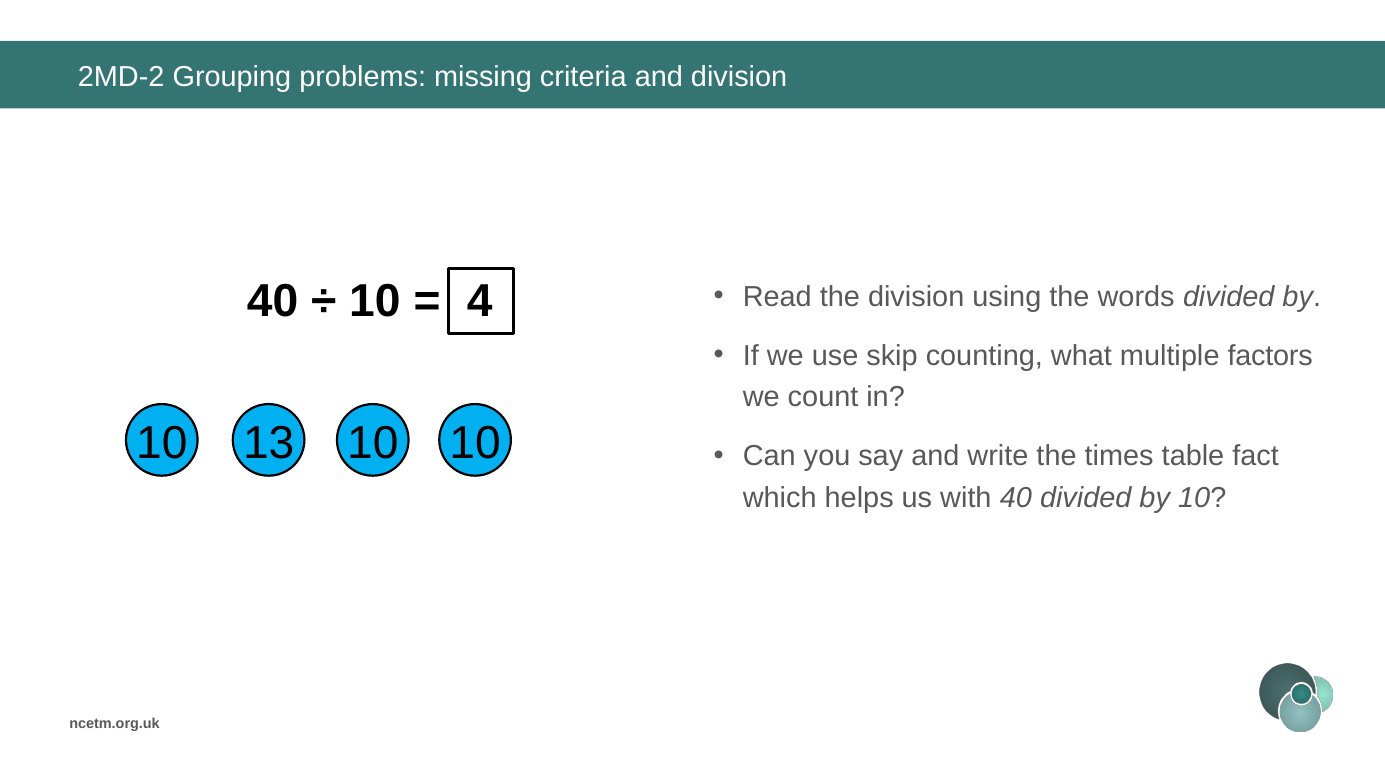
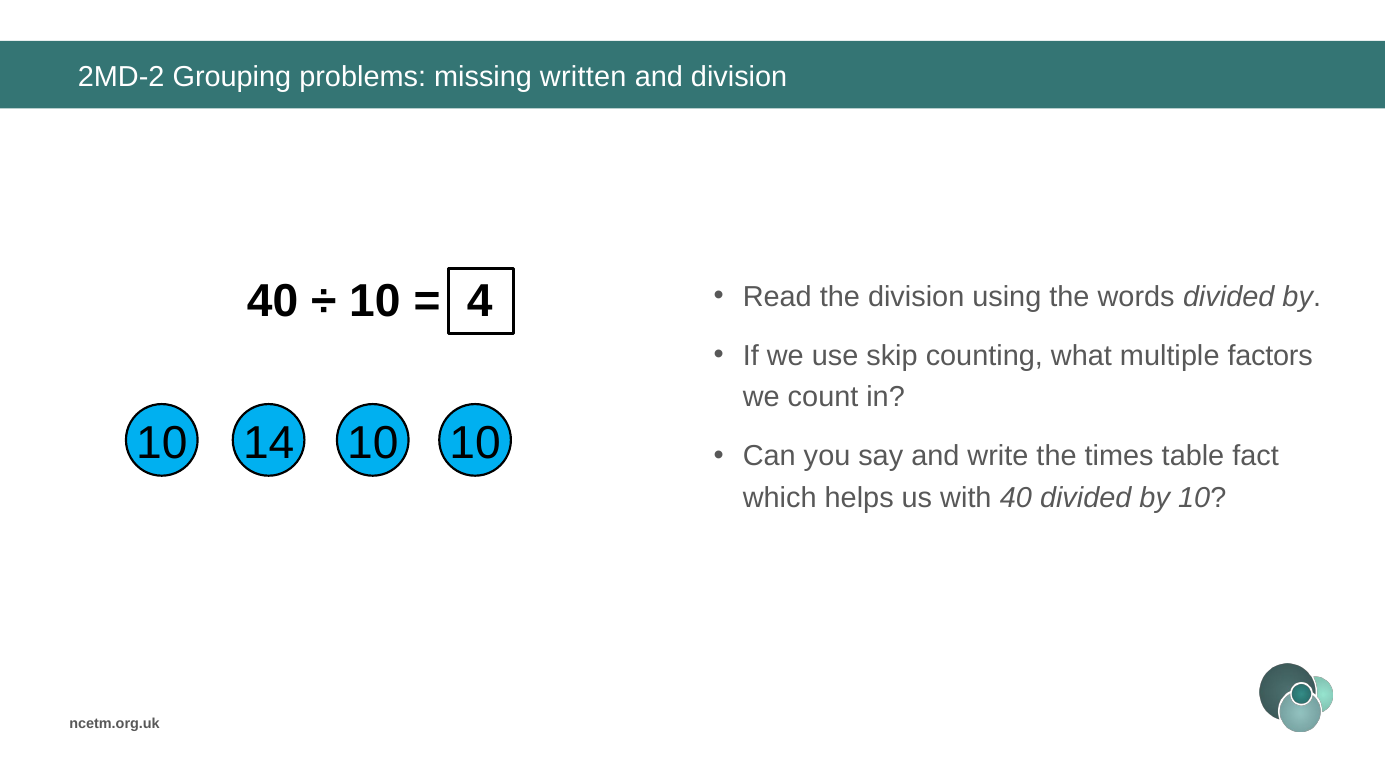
criteria: criteria -> written (583, 77)
13: 13 -> 14 (269, 443)
